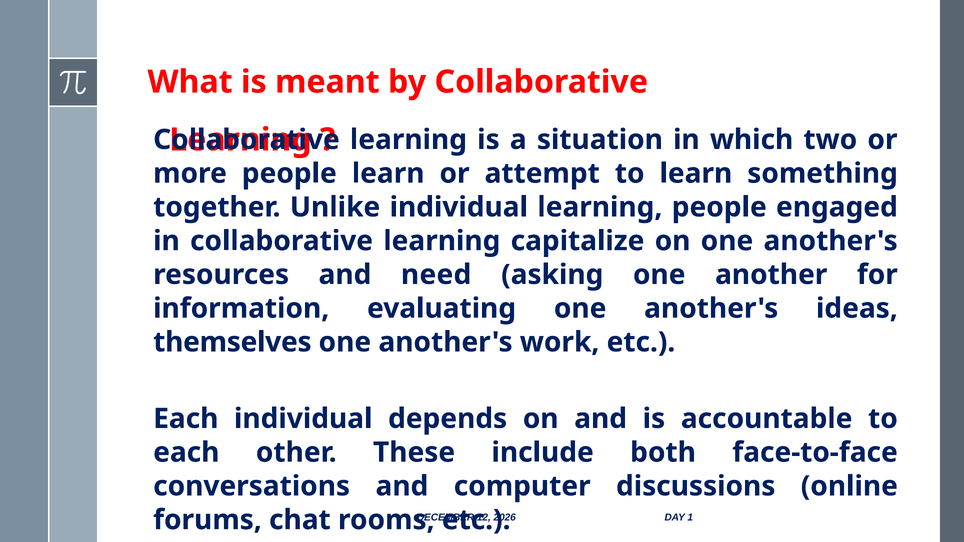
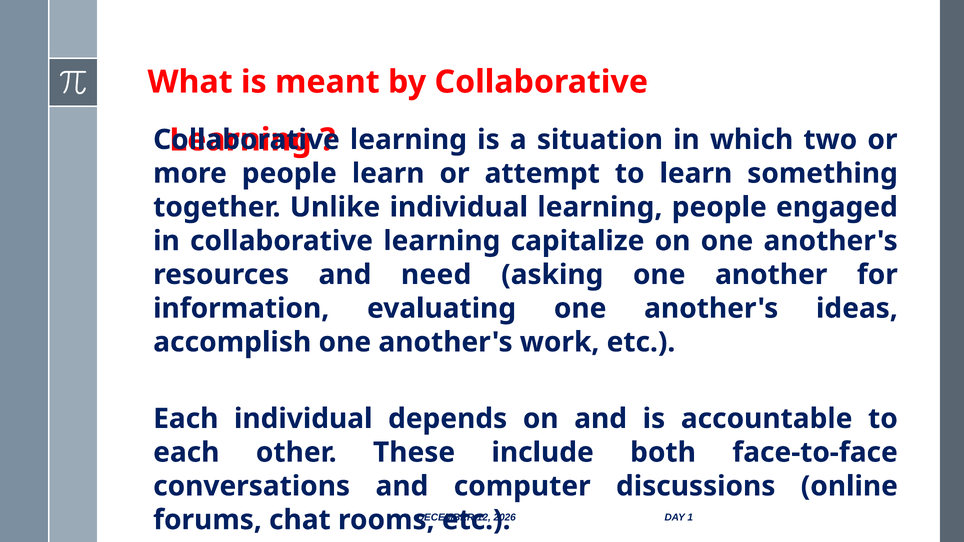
themselves: themselves -> accomplish (232, 342)
